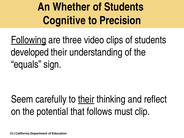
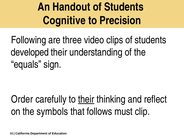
Whether: Whether -> Handout (71, 7)
Following underline: present -> none (29, 40)
Seem: Seem -> Order (22, 99)
potential: potential -> symbols (52, 111)
